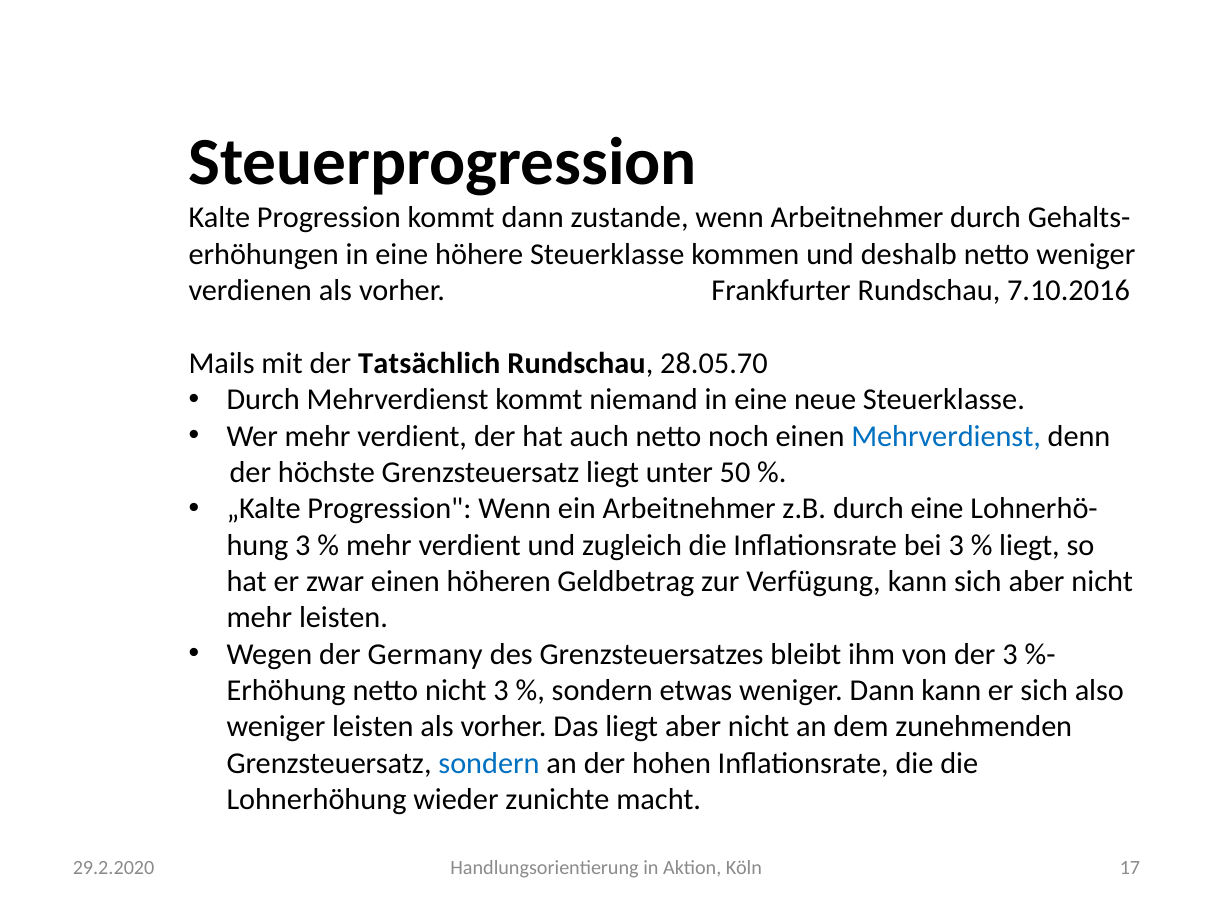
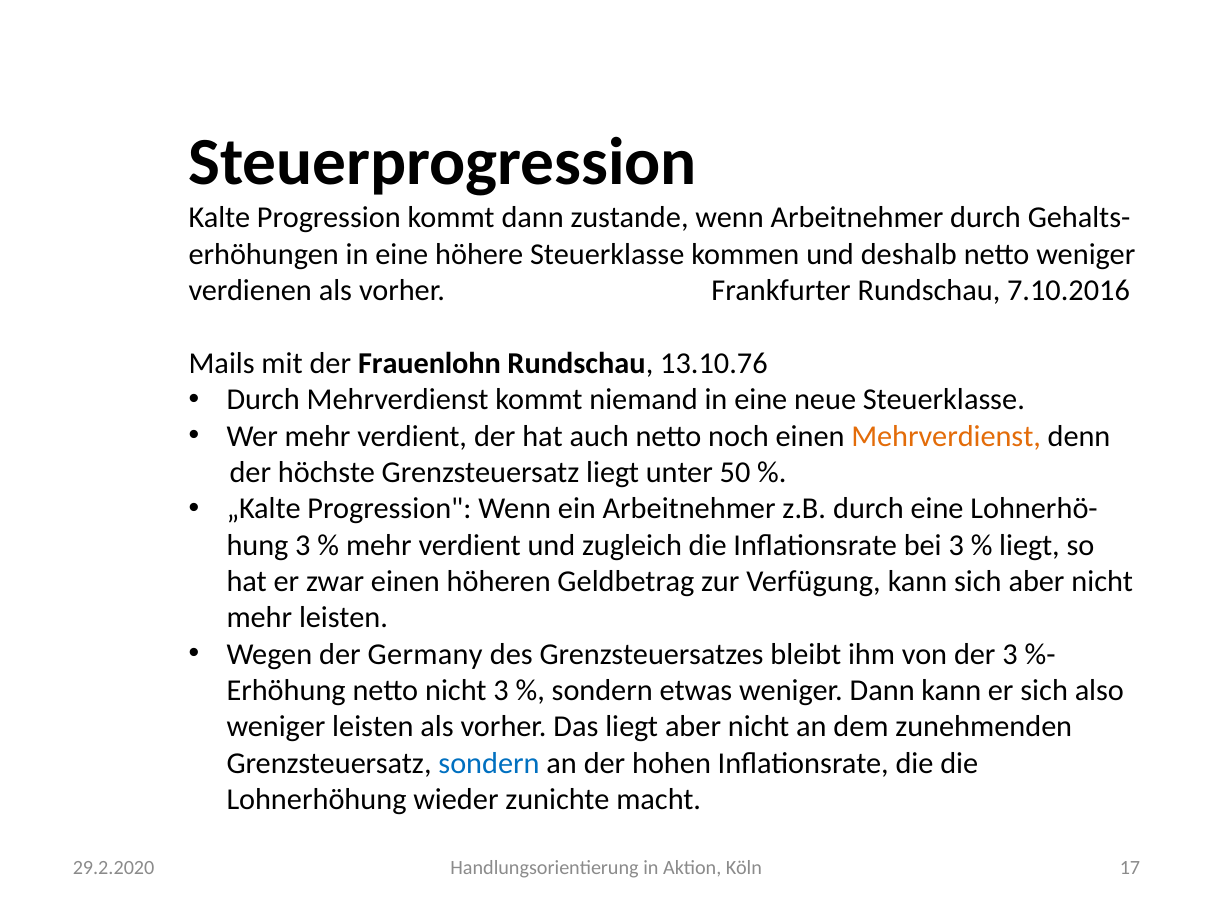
Tatsächlich: Tatsächlich -> Frauenlohn (429, 364)
28.05.70: 28.05.70 -> 13.10.76 (714, 364)
Mehrverdienst colour: blue -> orange (946, 436)
